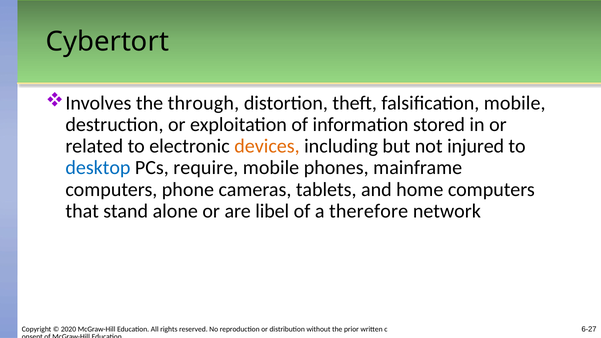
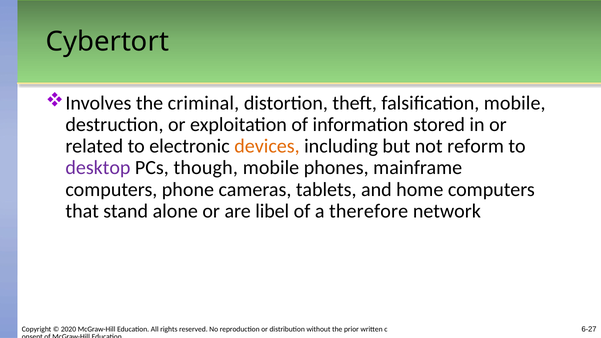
through: through -> criminal (203, 103)
injured: injured -> reform (476, 146)
desktop colour: blue -> purple (98, 168)
require: require -> though (206, 168)
